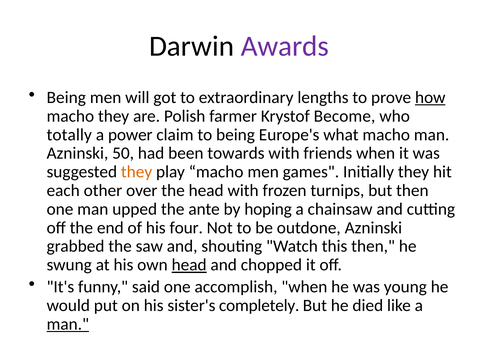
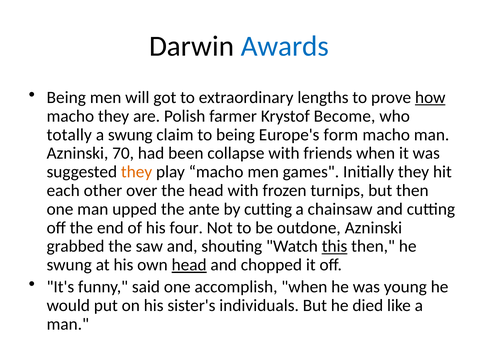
Awards colour: purple -> blue (285, 46)
a power: power -> swung (130, 135)
what: what -> form (341, 135)
50: 50 -> 70 (123, 153)
towards: towards -> collapse (236, 153)
by hoping: hoping -> cutting (268, 209)
this underline: none -> present (335, 247)
completely: completely -> individuals (259, 306)
man underline: present -> none (68, 325)
